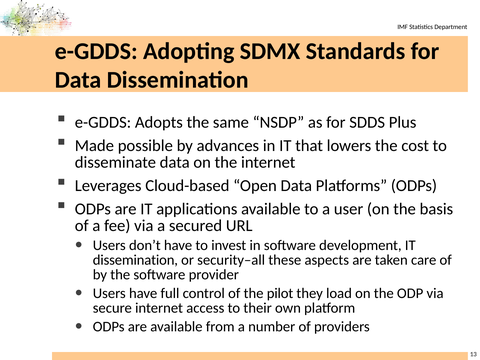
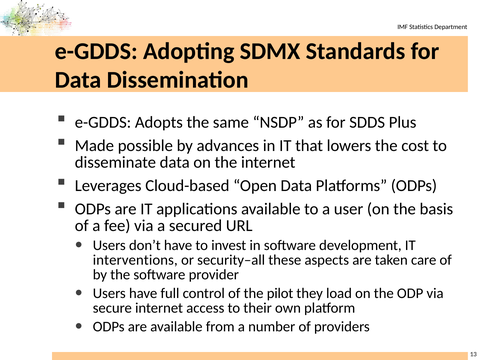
dissemination: dissemination -> interventions (135, 260)
